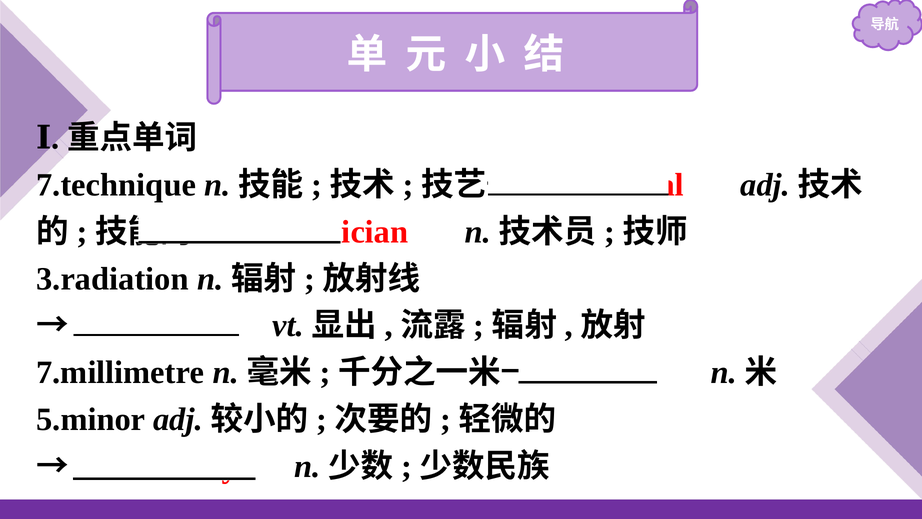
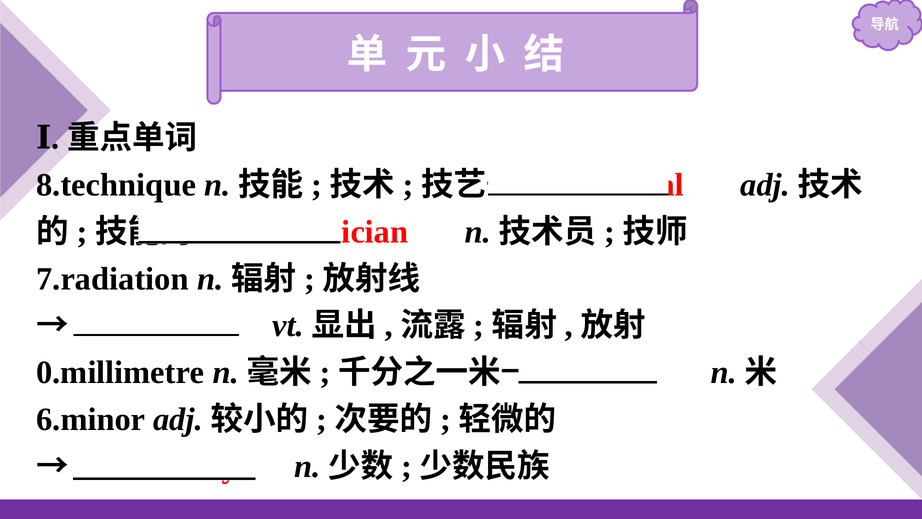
7.technique: 7.technique -> 8.technique (116, 185)
3.radiation: 3.radiation -> 7.radiation (112, 279)
7.millimetre: 7.millimetre -> 0.millimetre (120, 372)
5.minor: 5.minor -> 6.minor (91, 419)
